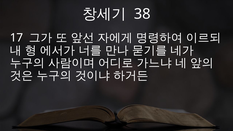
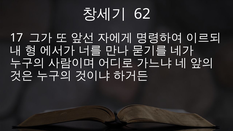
38: 38 -> 62 (142, 14)
